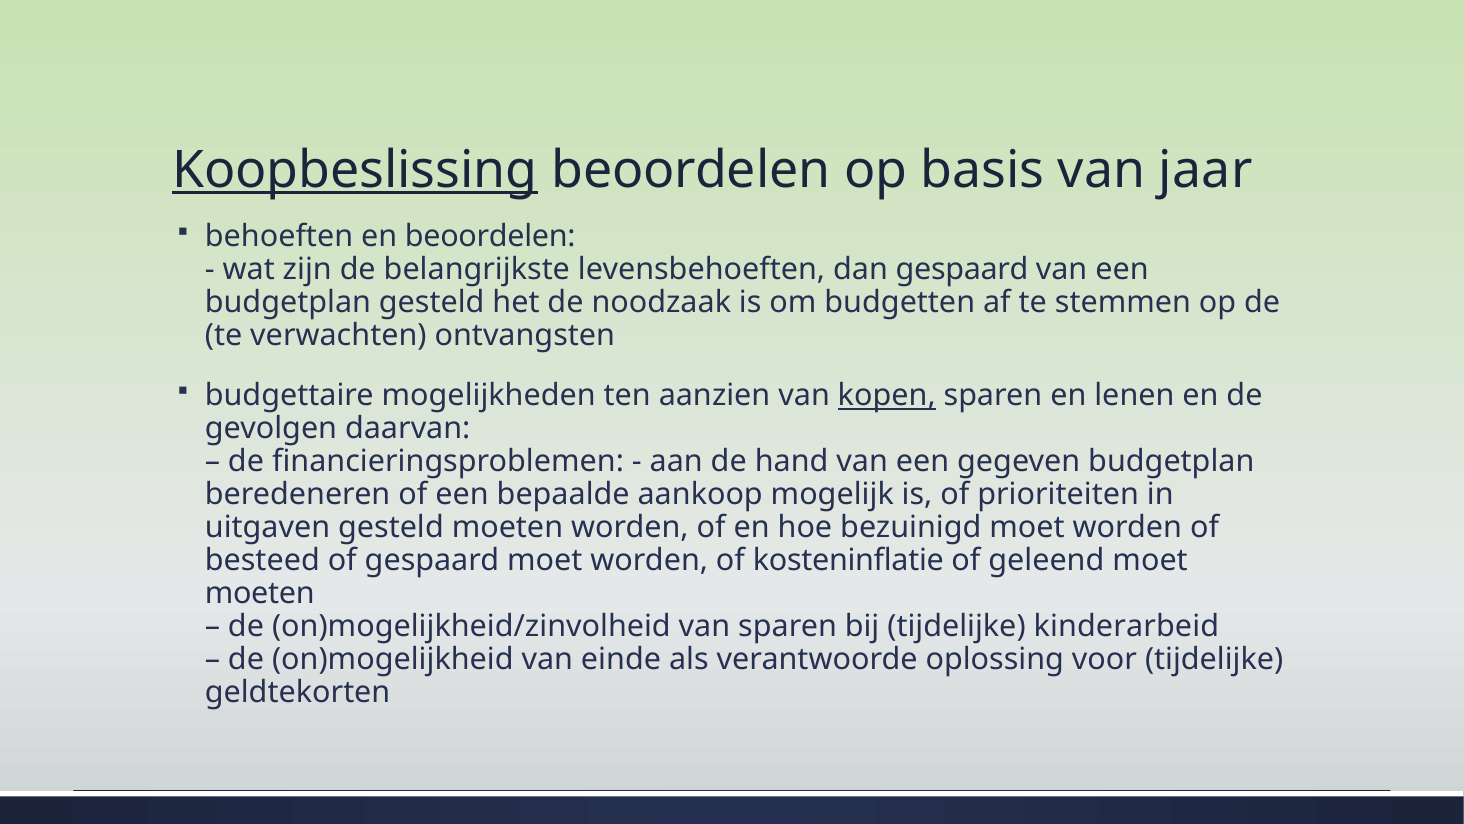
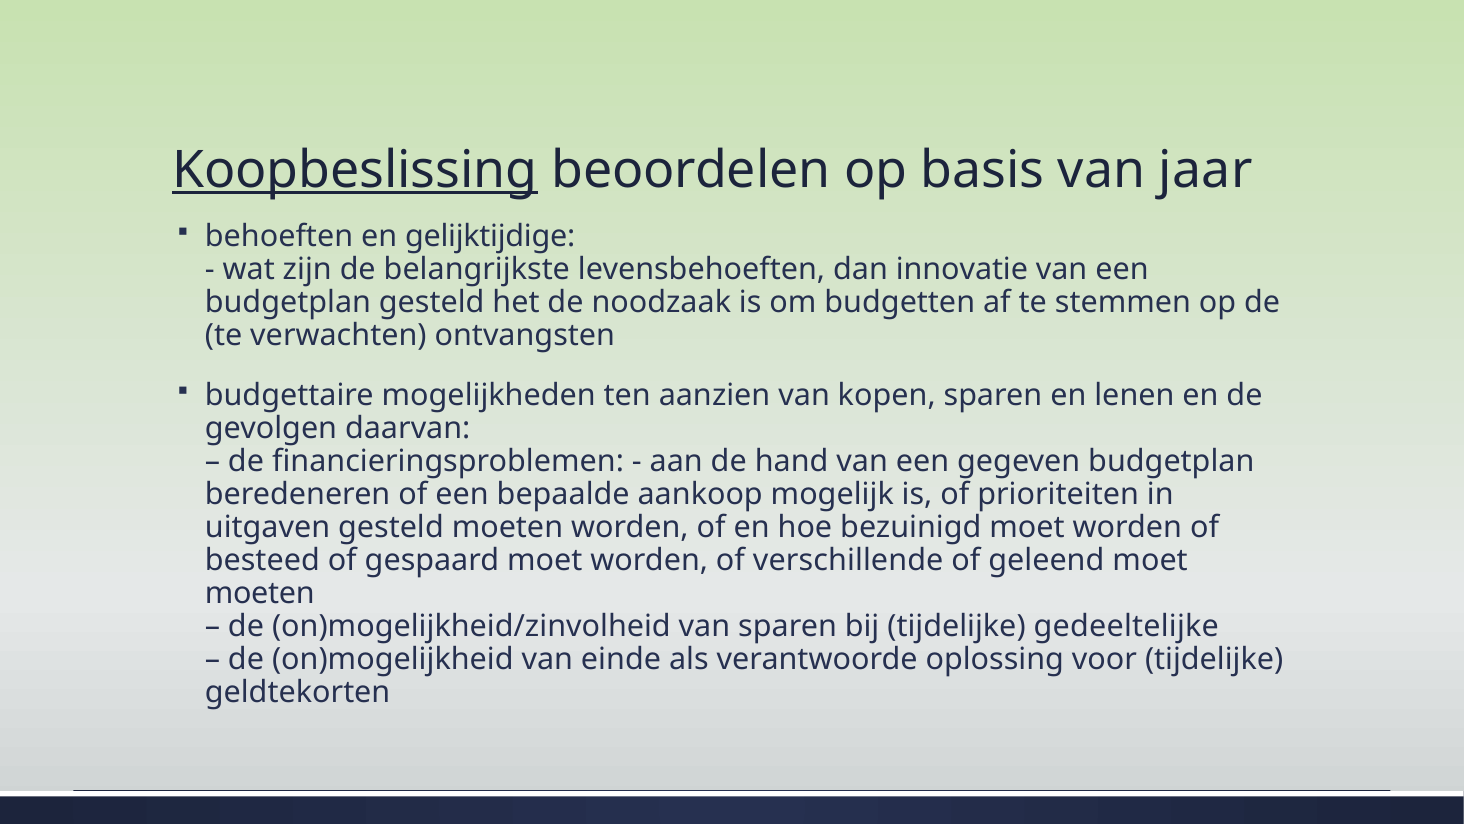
en beoordelen: beoordelen -> gelijktijdige (490, 236)
dan gespaard: gespaard -> innovatie (962, 269)
kopen underline: present -> none (887, 396)
kosteninflatie: kosteninflatie -> verschillende (848, 561)
kinderarbeid: kinderarbeid -> gedeeltelijke (1126, 627)
